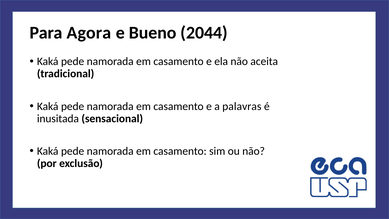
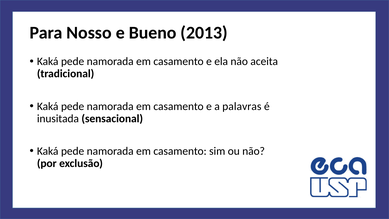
Agora: Agora -> Nosso (89, 33)
2044: 2044 -> 2013 (204, 33)
